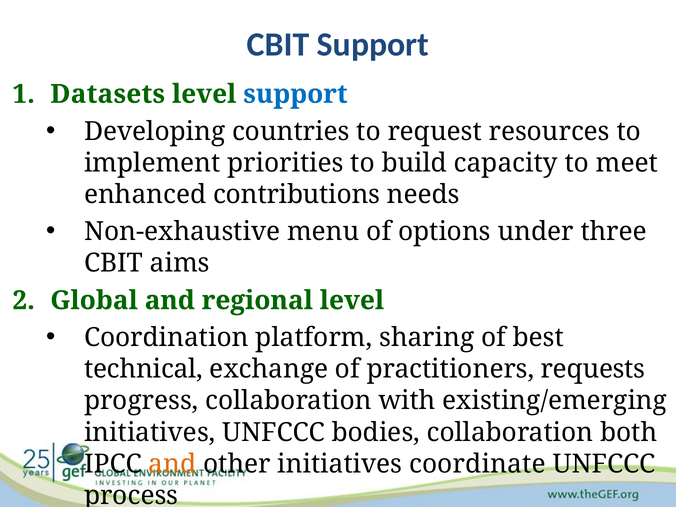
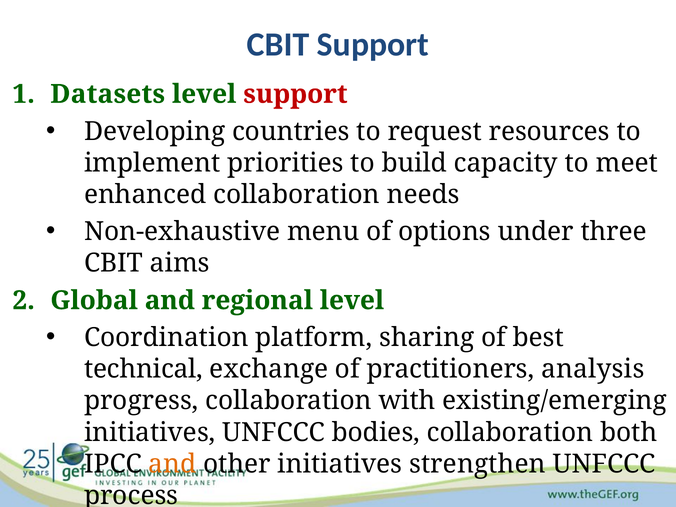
support colour: blue -> red (295, 94)
enhanced contributions: contributions -> collaboration (297, 194)
requests: requests -> analysis (593, 369)
coordinate: coordinate -> strengthen (477, 464)
